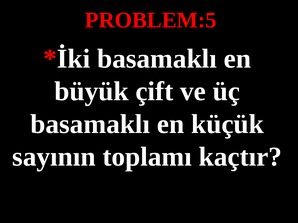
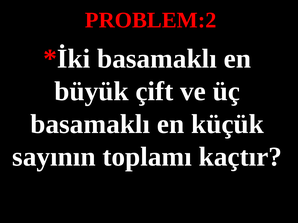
PROBLEM:5: PROBLEM:5 -> PROBLEM:2 (151, 20)
